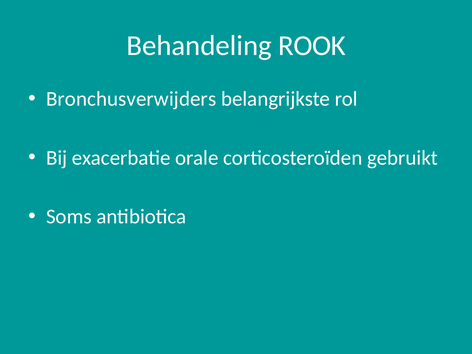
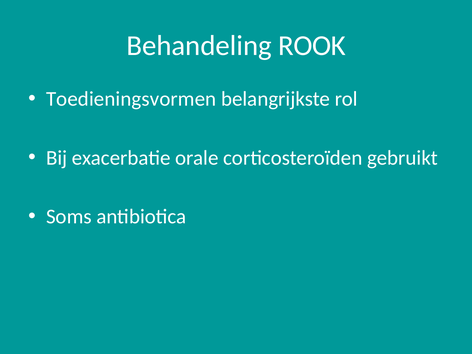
Bronchusverwijders: Bronchusverwijders -> Toedieningsvormen (131, 99)
